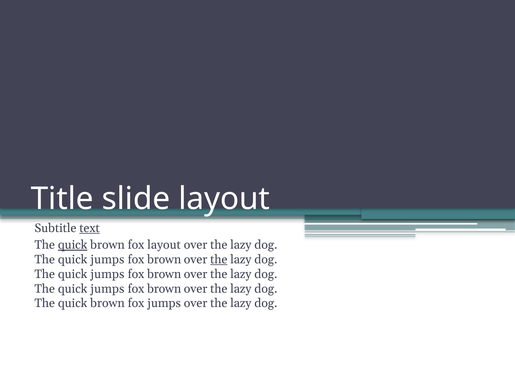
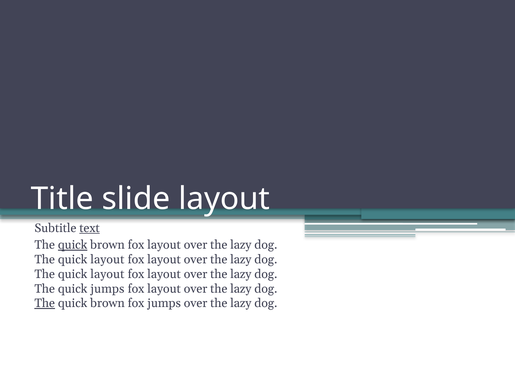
jumps: jumps -> layout (107, 260)
brown: brown -> layout (164, 260)
the underline: present -> none (219, 260)
jumps: jumps -> layout (107, 274)
brown: brown -> layout (164, 274)
brown: brown -> layout (164, 289)
The underline: none -> present (45, 303)
